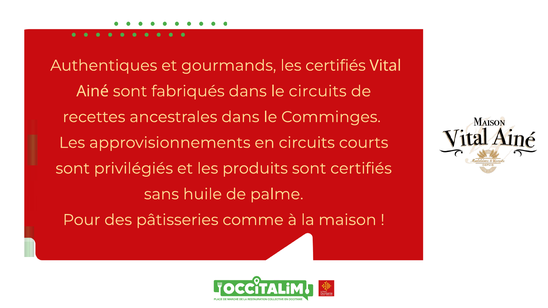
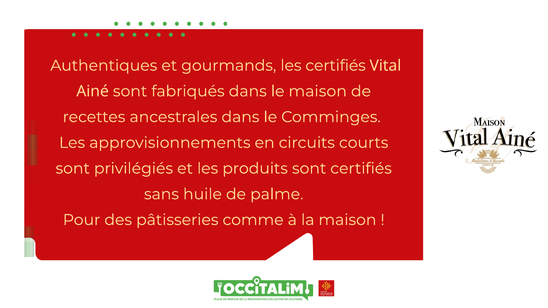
le circuits: circuits -> maison (318, 91)
